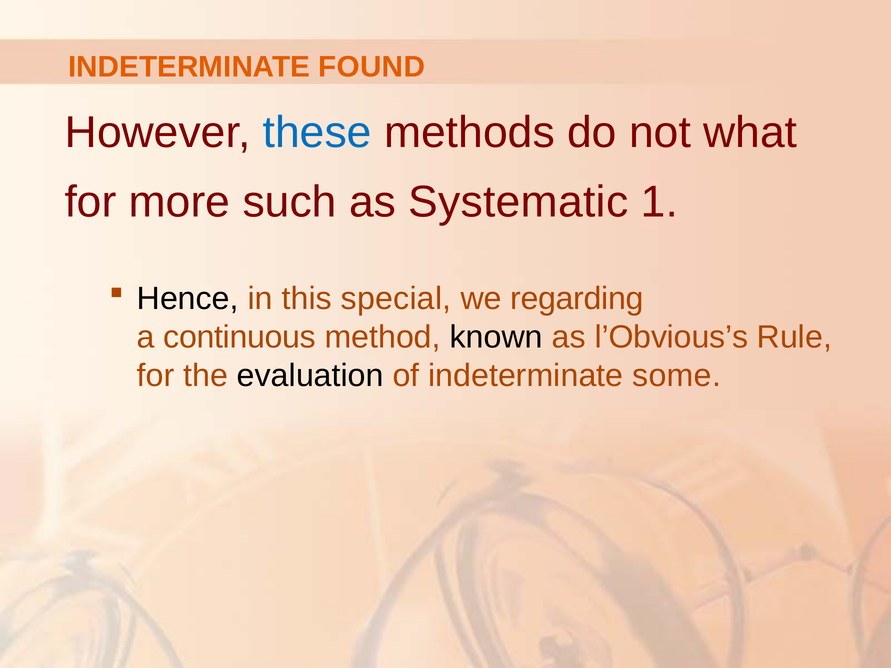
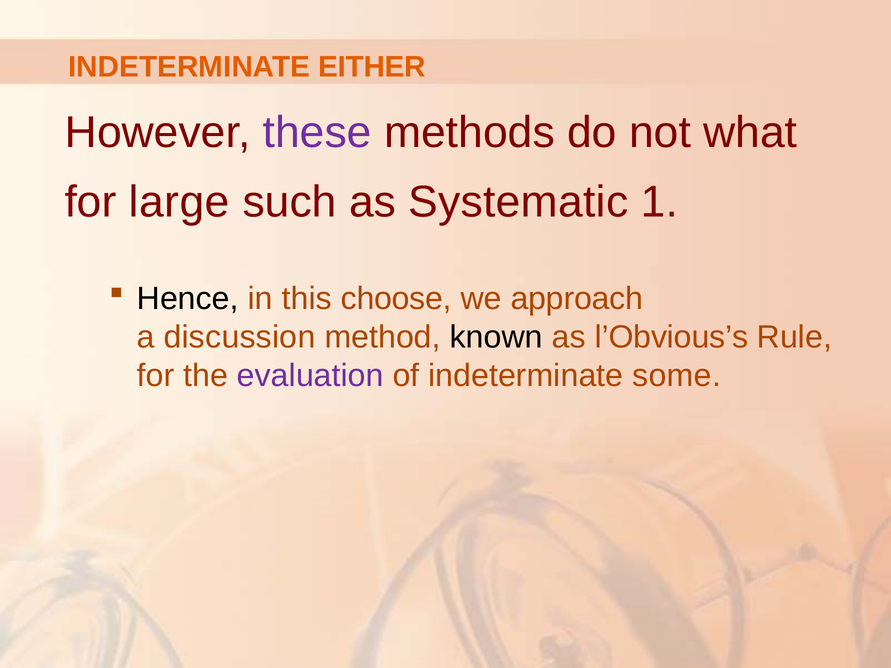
FOUND: FOUND -> EITHER (372, 67)
these colour: blue -> purple (317, 133)
more: more -> large (179, 202)
special: special -> choose (396, 299)
regarding: regarding -> approach (577, 299)
continuous: continuous -> discussion (240, 337)
evaluation colour: black -> purple (310, 376)
